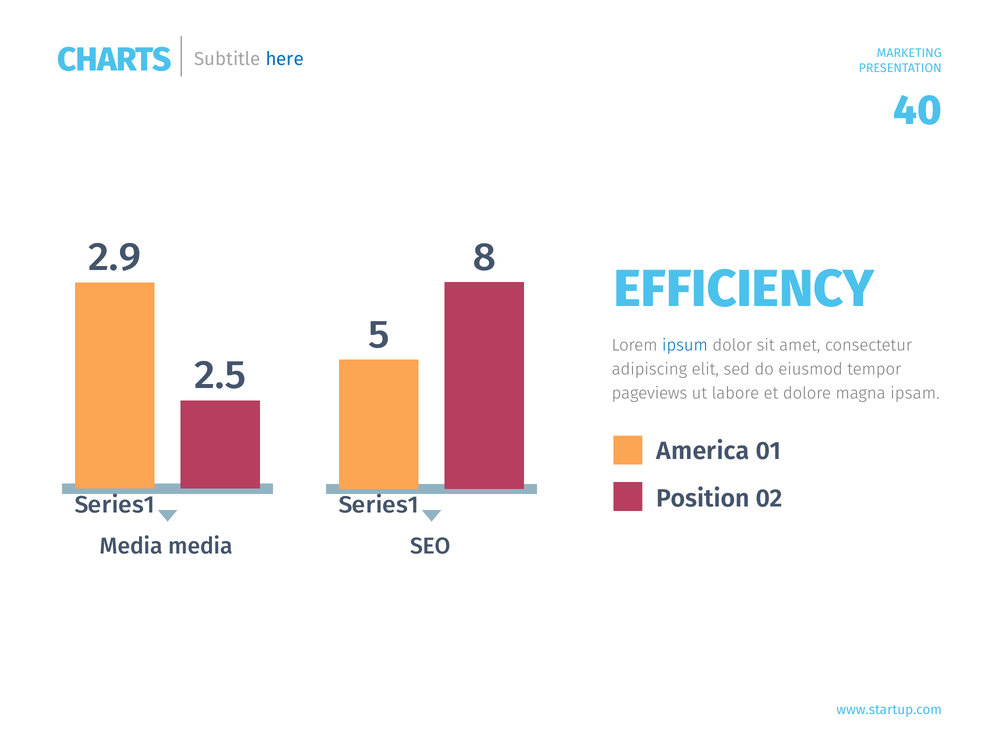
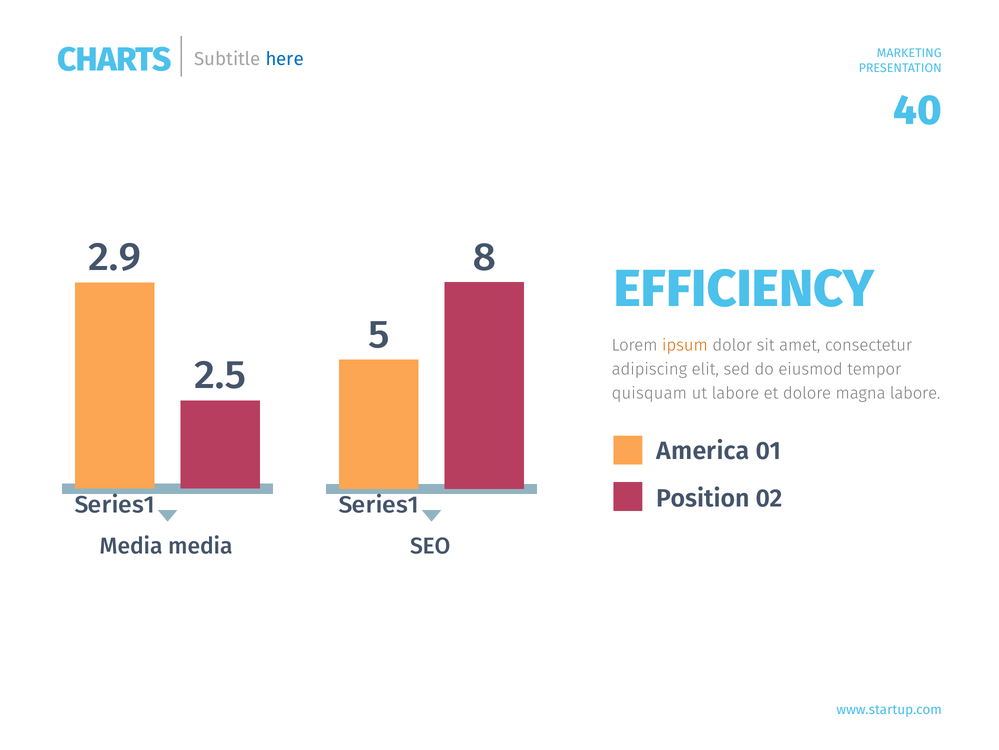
ipsum colour: blue -> orange (685, 345)
pageviews: pageviews -> quisquam (649, 393)
magna ipsam: ipsam -> labore (915, 393)
